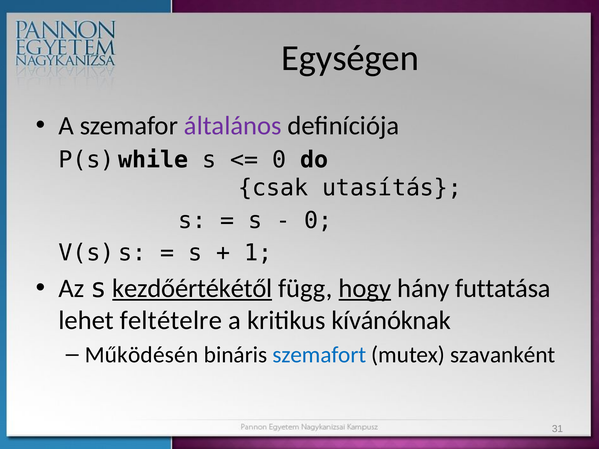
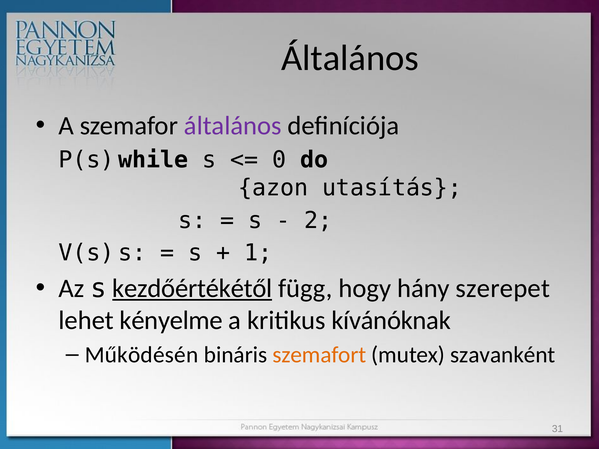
Egységen: Egységen -> Általános (350, 58)
csak: csak -> azon (273, 188)
0: 0 -> 2 (318, 220)
hogy underline: present -> none (365, 289)
futtatása: futtatása -> szerepet (503, 289)
feltételre: feltételre -> kényelme (171, 321)
szemafort colour: blue -> orange (319, 355)
